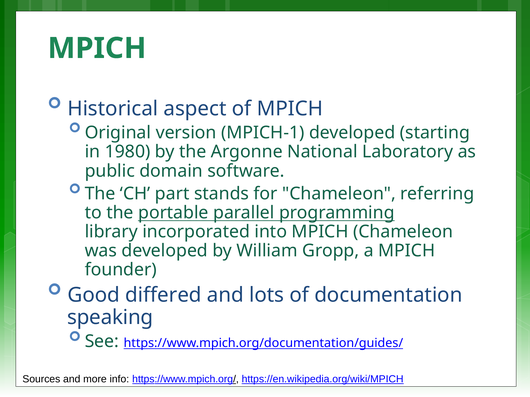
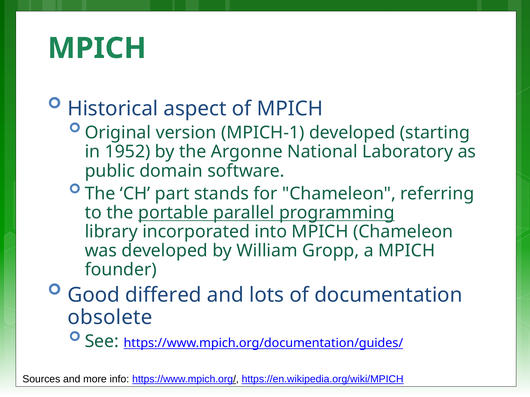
1980: 1980 -> 1952 (128, 152)
speaking: speaking -> obsolete (110, 318)
